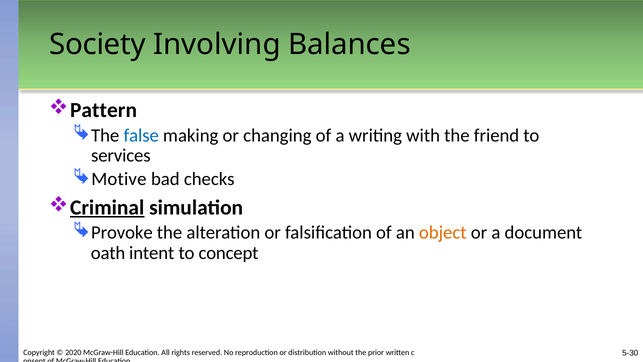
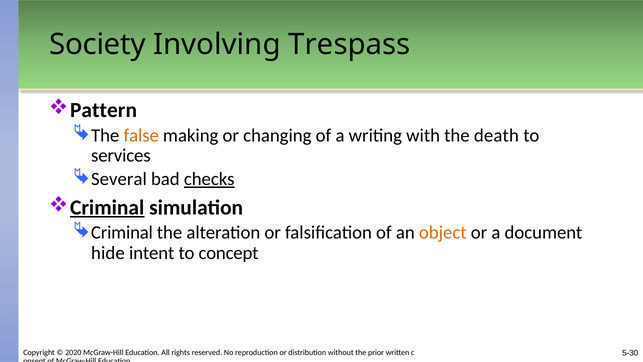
Balances: Balances -> Trespass (349, 44)
false colour: blue -> orange (141, 135)
friend: friend -> death (496, 135)
Motive: Motive -> Several (119, 179)
checks underline: none -> present (209, 179)
Provoke: Provoke -> Criminal (122, 233)
oath: oath -> hide (108, 253)
